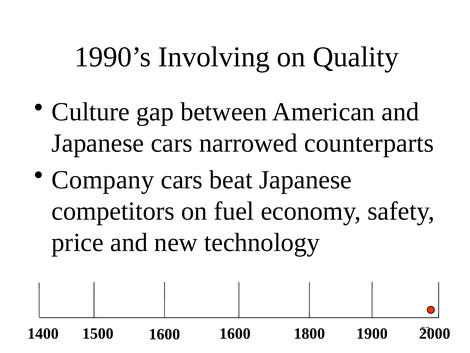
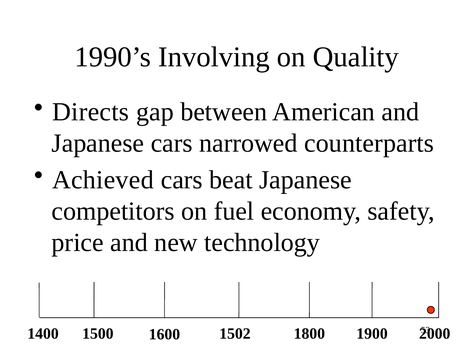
Culture: Culture -> Directs (91, 112)
Company: Company -> Achieved (103, 180)
1600 1600: 1600 -> 1502 (235, 333)
